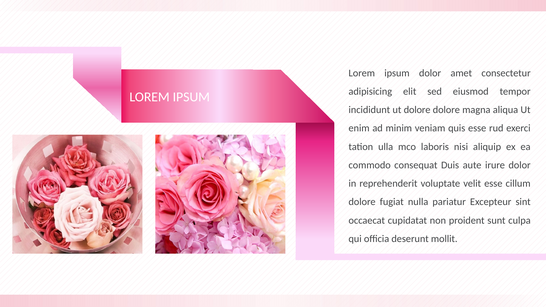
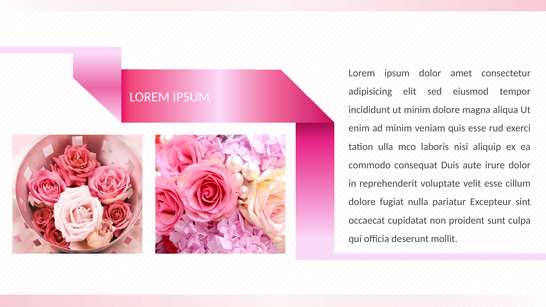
ut dolore: dolore -> minim (417, 110)
